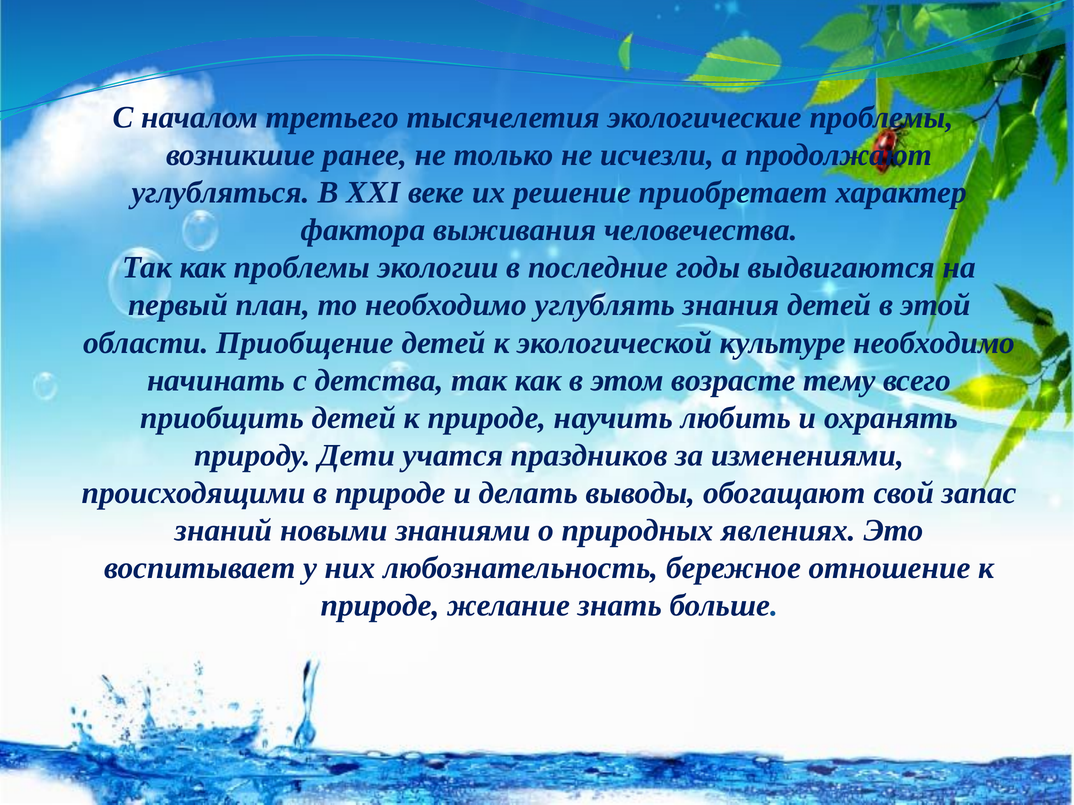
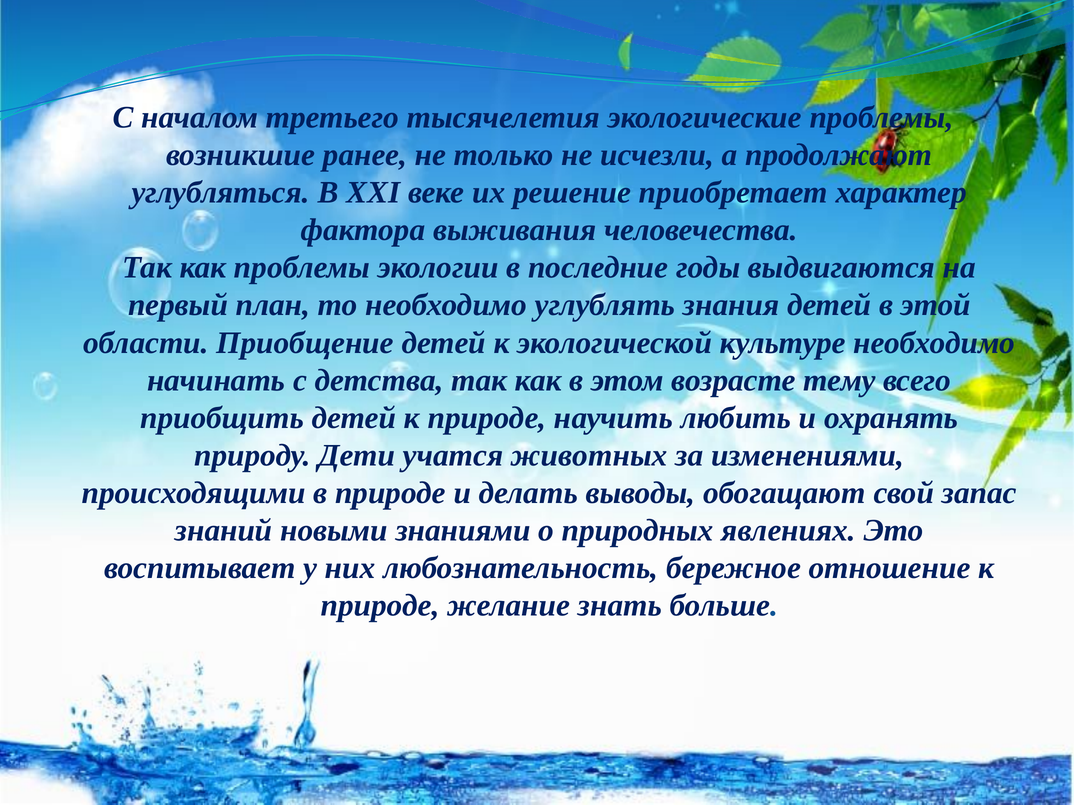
праздников: праздников -> животных (589, 456)
